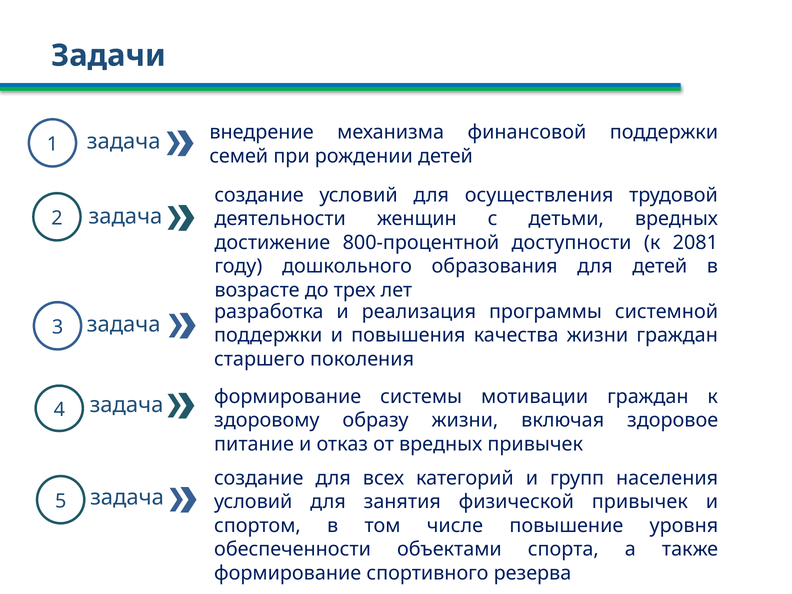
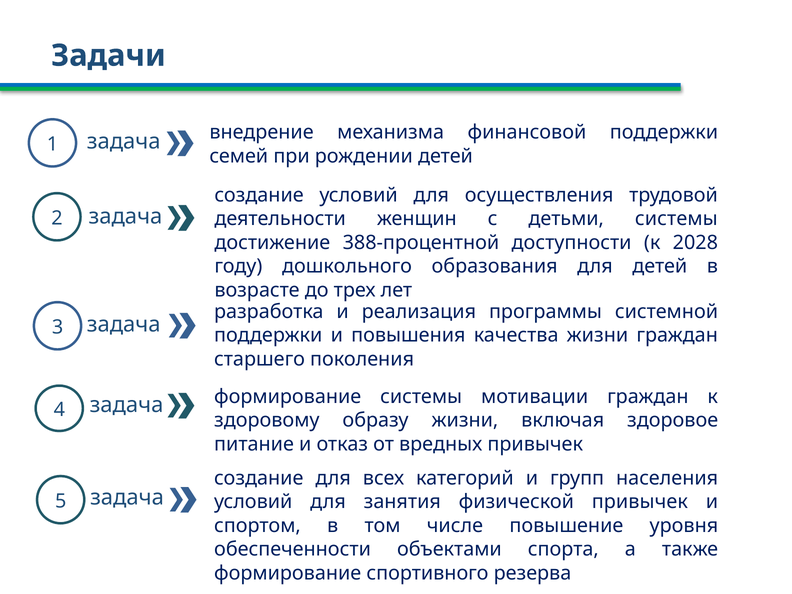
детьми вредных: вредных -> системы (676, 219)
800-процентной: 800-процентной -> 388-процентной (421, 243)
2081: 2081 -> 2028 (695, 243)
